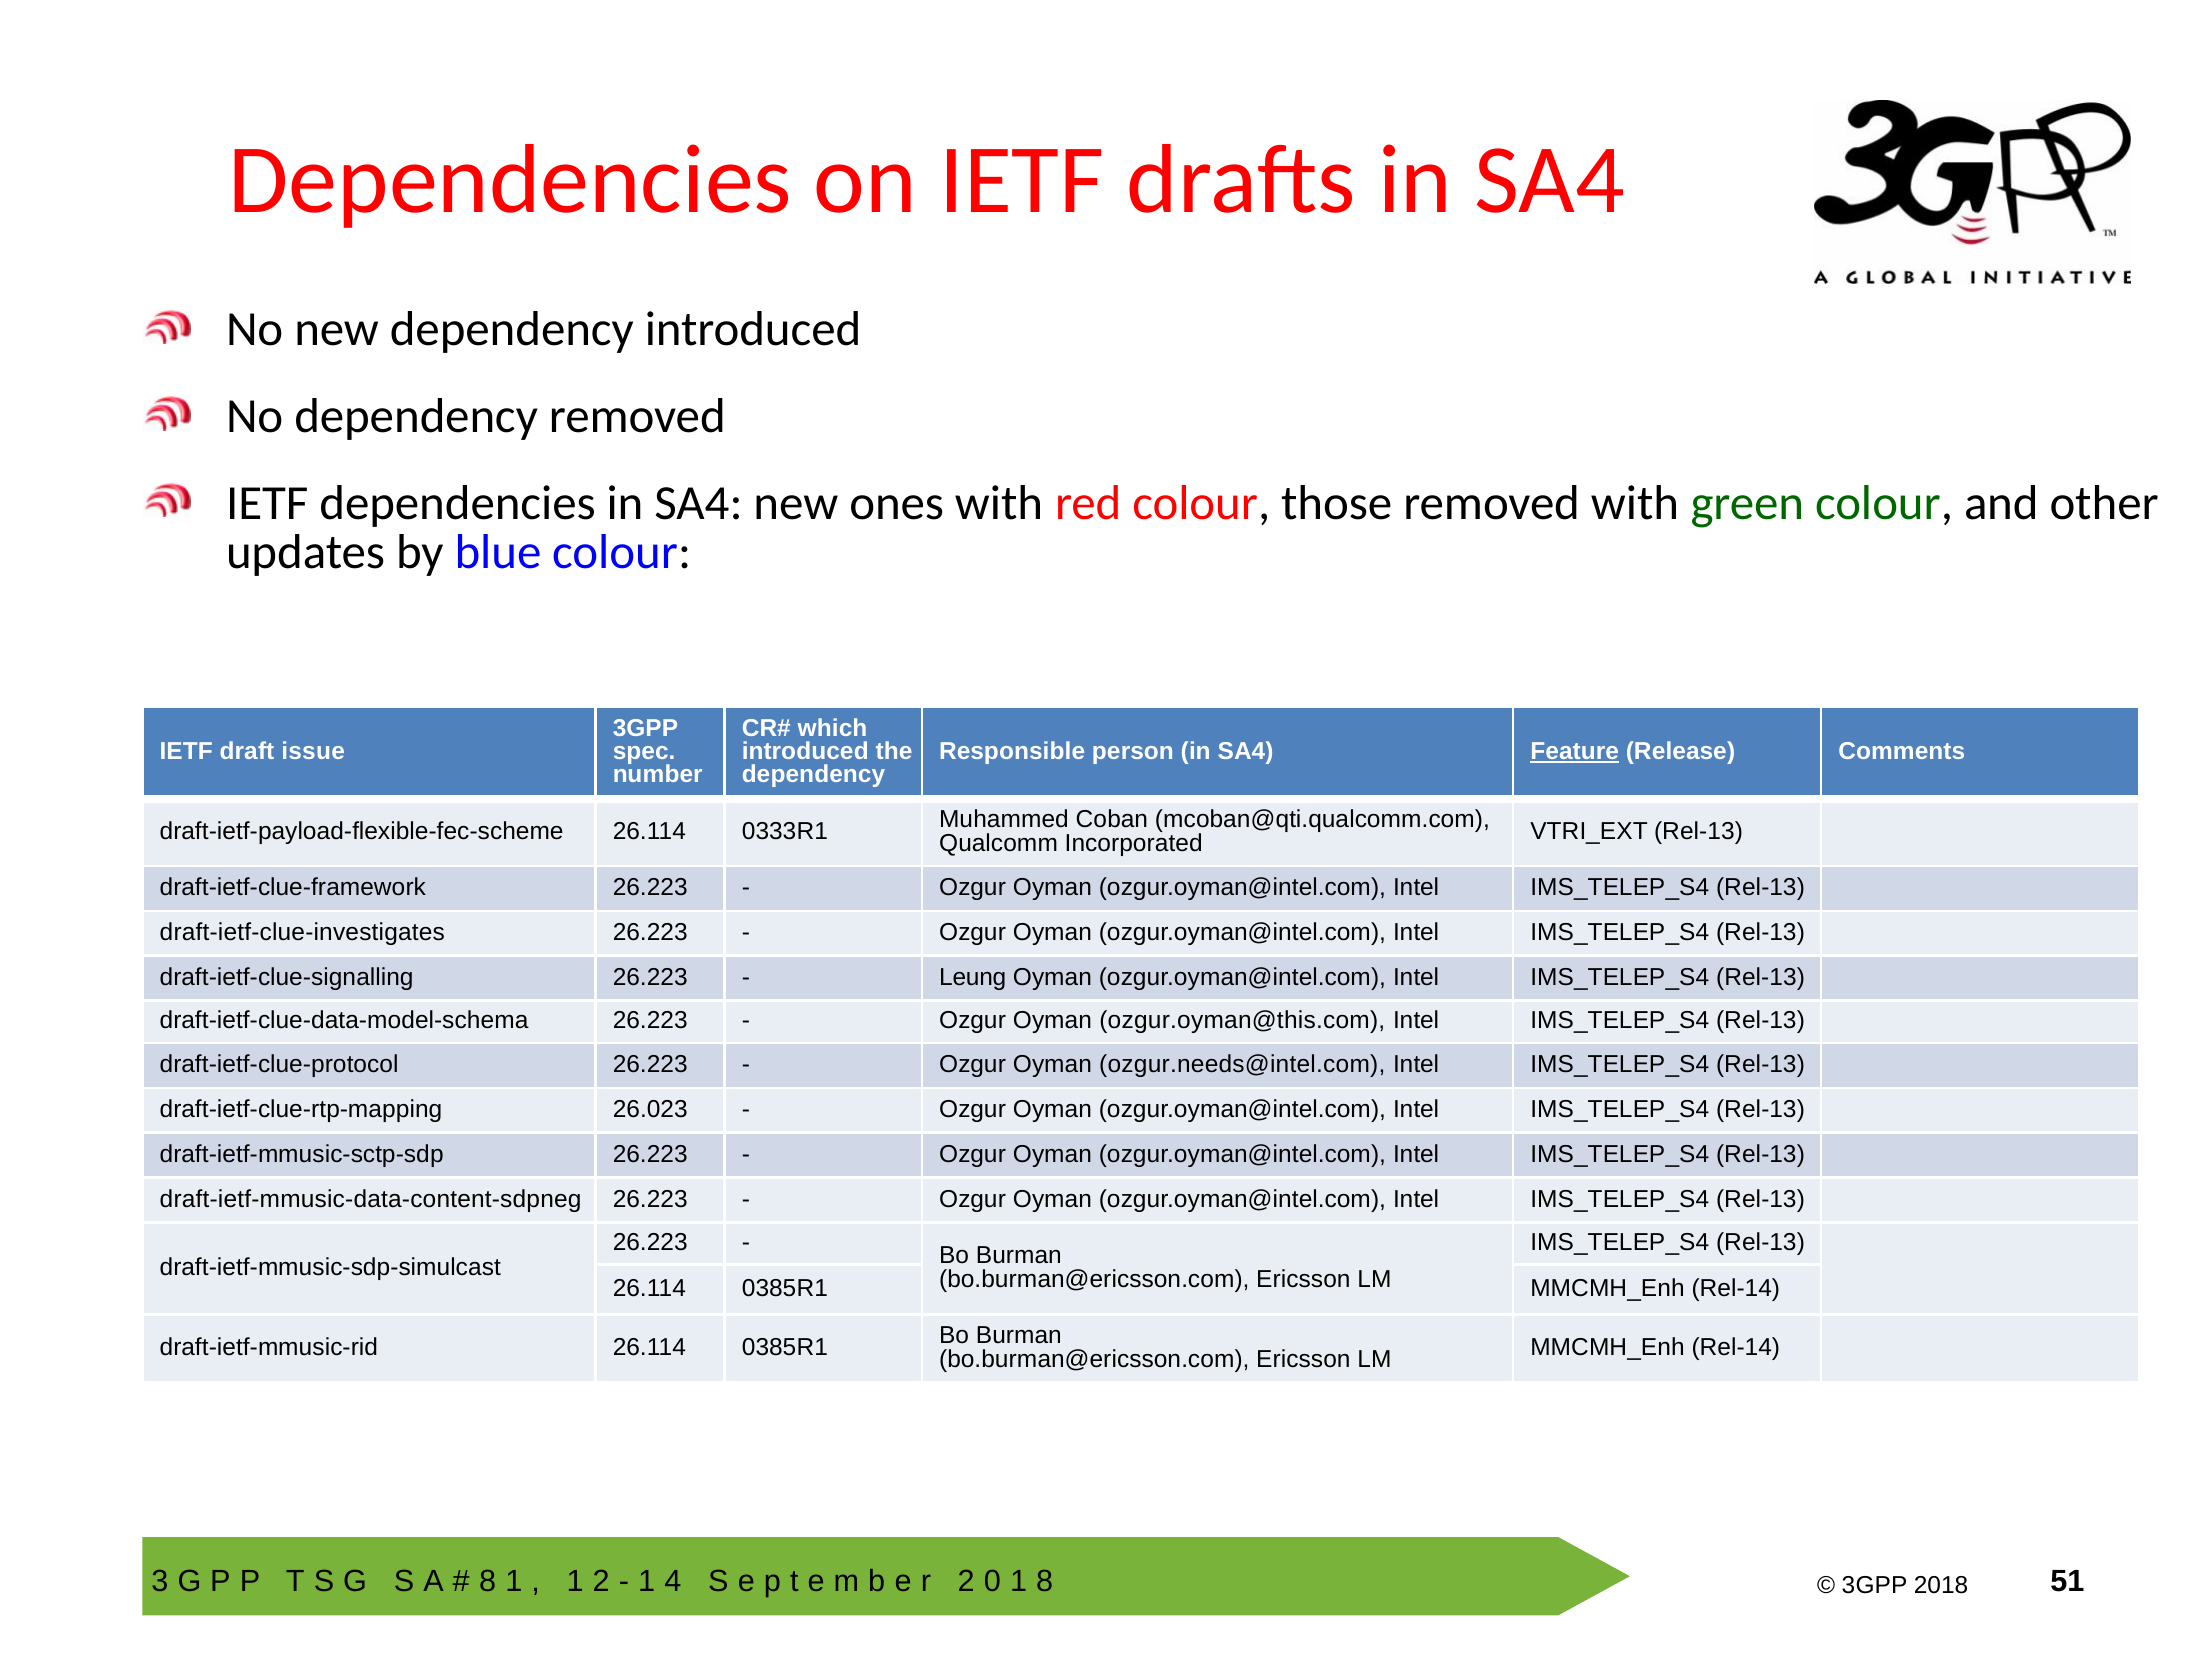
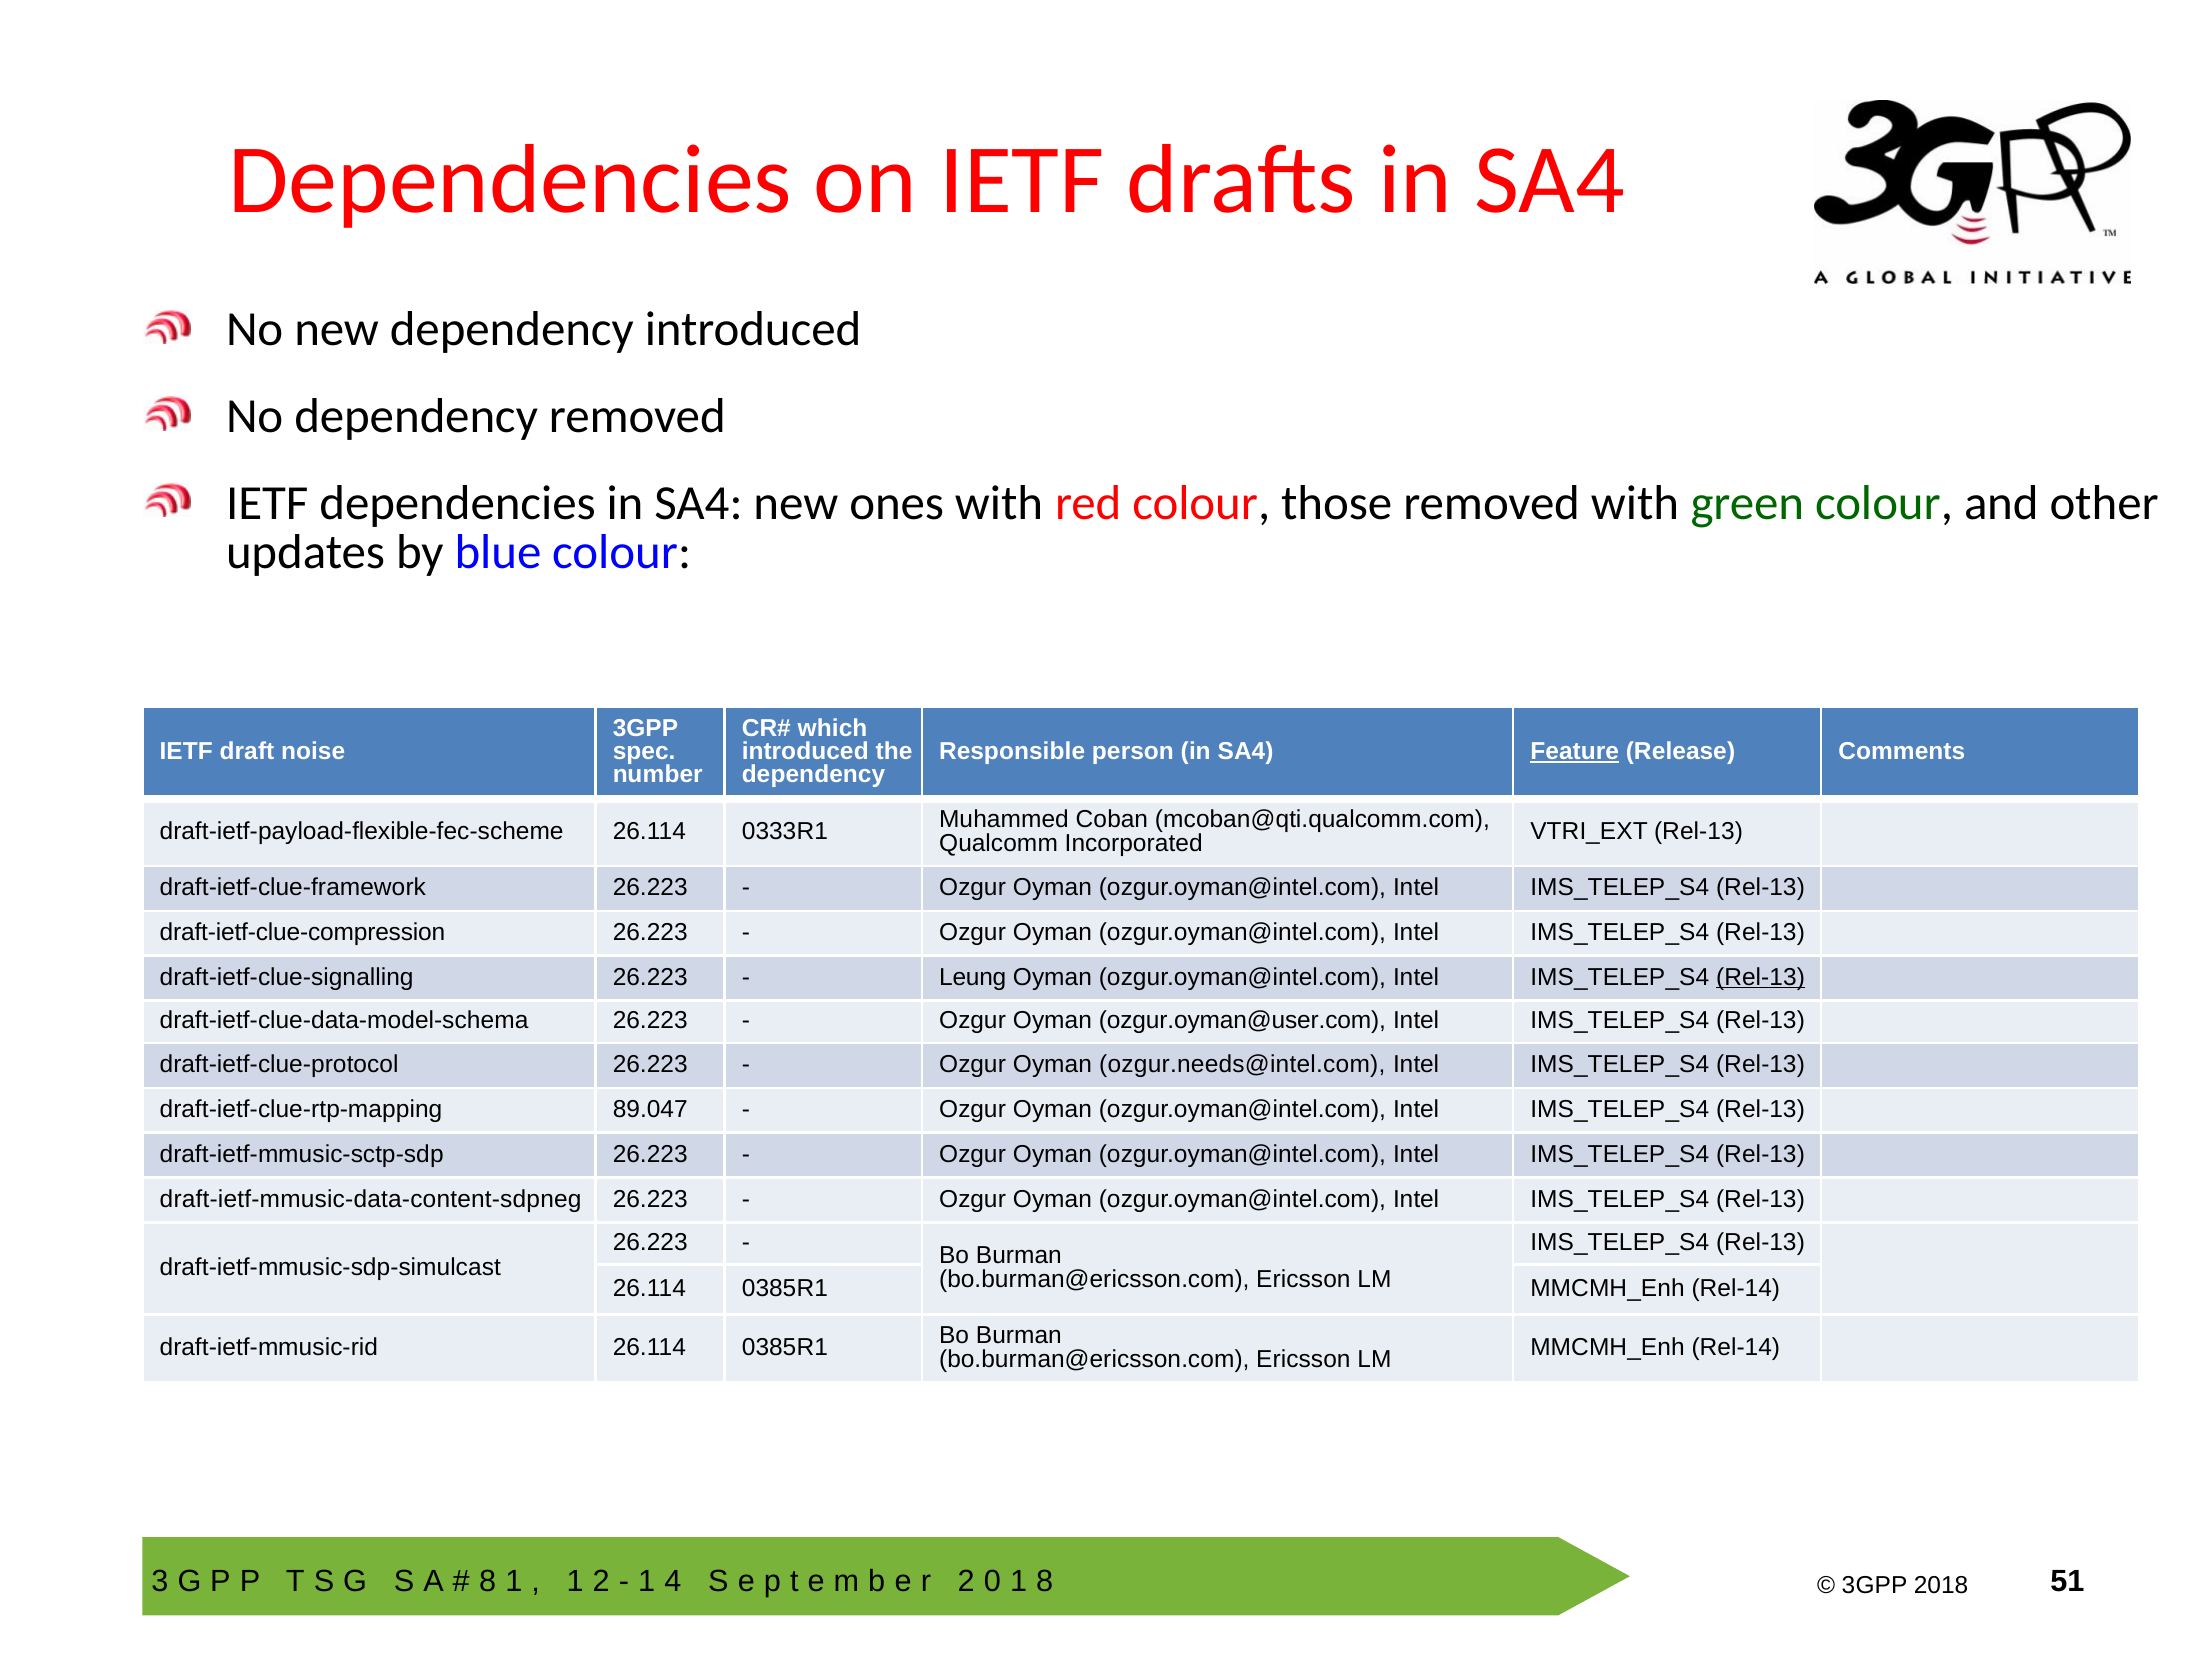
issue: issue -> noise (313, 751)
draft-ietf-clue-investigates: draft-ietf-clue-investigates -> draft-ietf-clue-compression (302, 932)
Rel-13 underline: none -> present (1761, 977)
ozgur.oyman@this.com: ozgur.oyman@this.com -> ozgur.oyman@user.com (1242, 1021)
26.023: 26.023 -> 89.047 (650, 1109)
